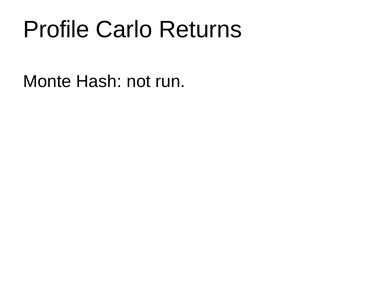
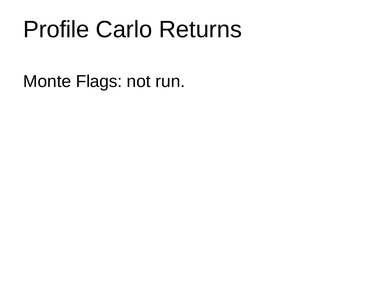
Hash: Hash -> Flags (99, 81)
